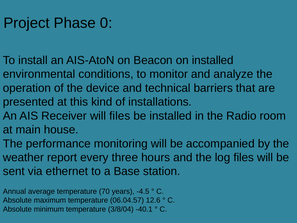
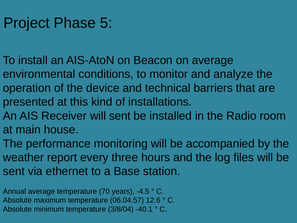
0: 0 -> 5 (106, 23)
on installed: installed -> average (213, 60)
will files: files -> sent (120, 116)
